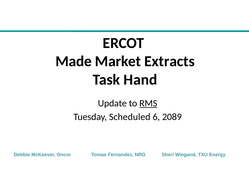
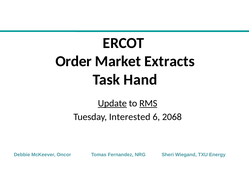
Made: Made -> Order (74, 61)
Update underline: none -> present (112, 103)
Scheduled: Scheduled -> Interested (130, 117)
2089: 2089 -> 2068 (172, 117)
